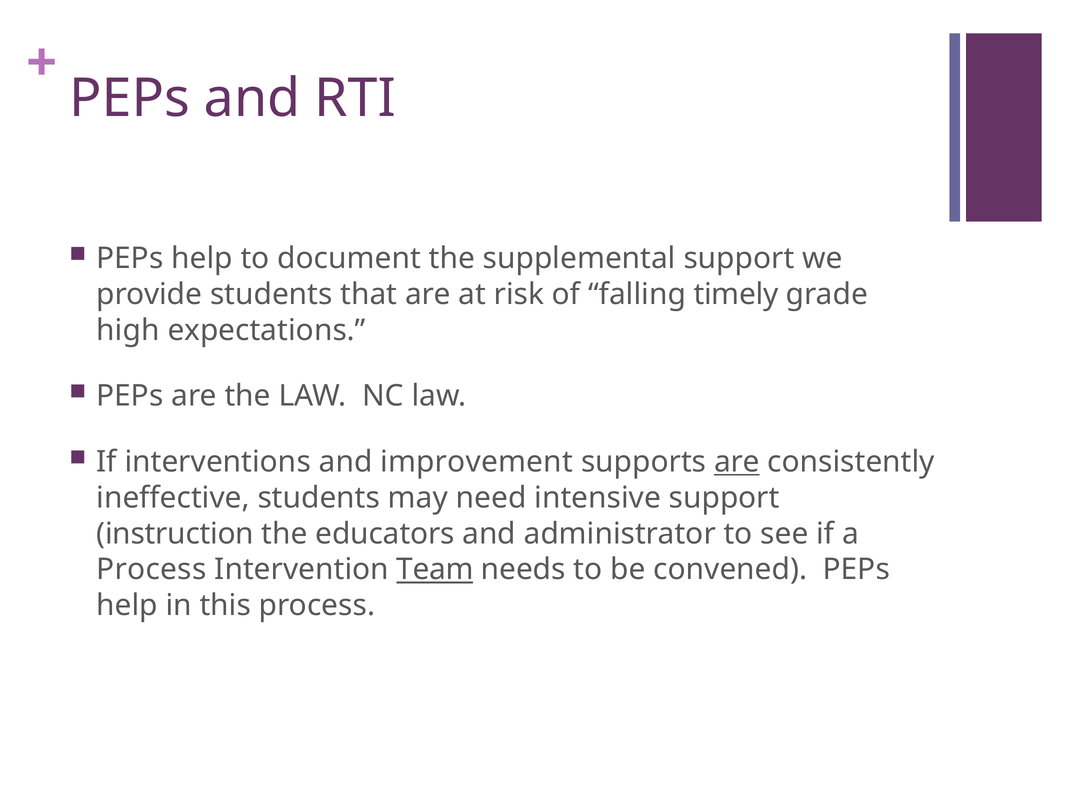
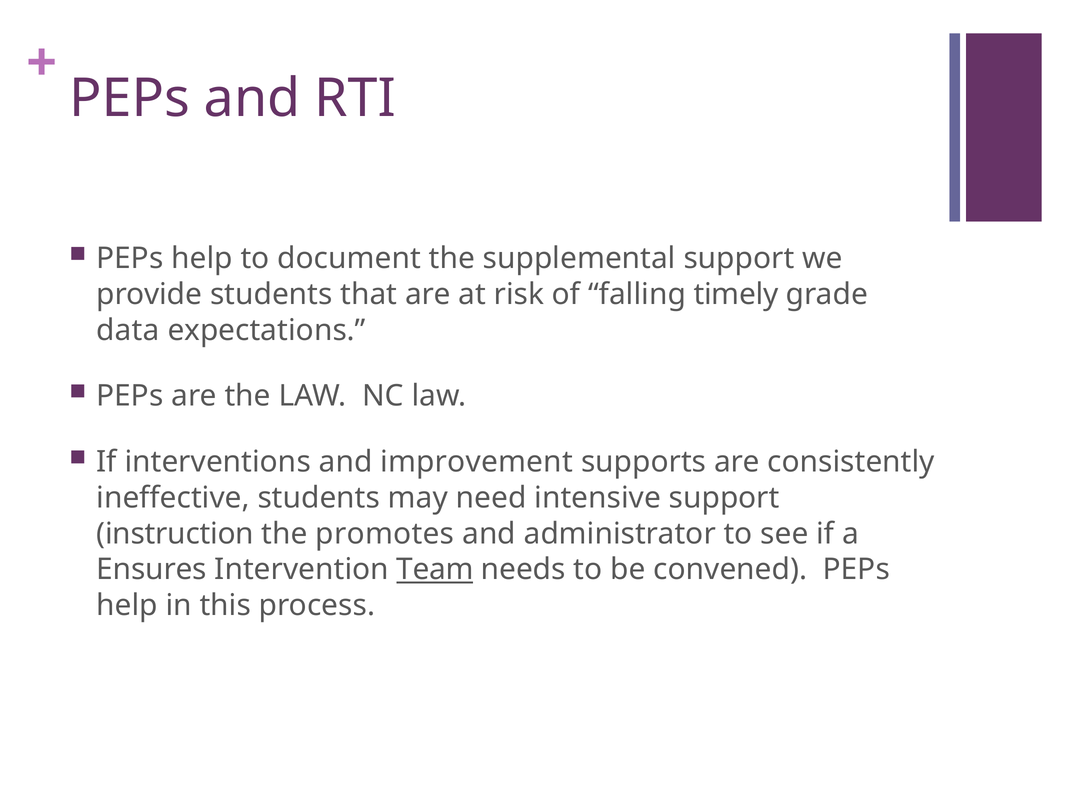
high: high -> data (128, 330)
are underline: present -> none (737, 462)
educators: educators -> promotes (385, 534)
Process: Process -> Ensures (152, 570)
